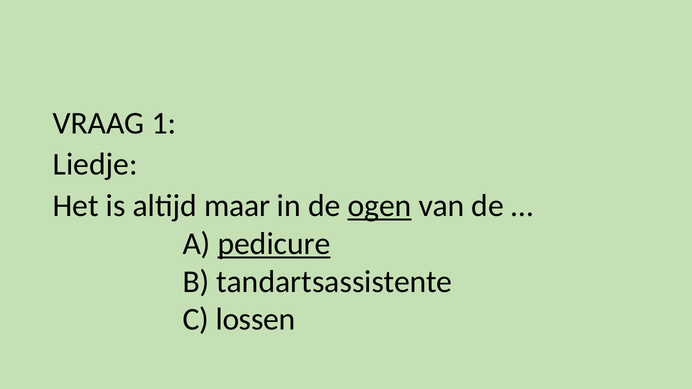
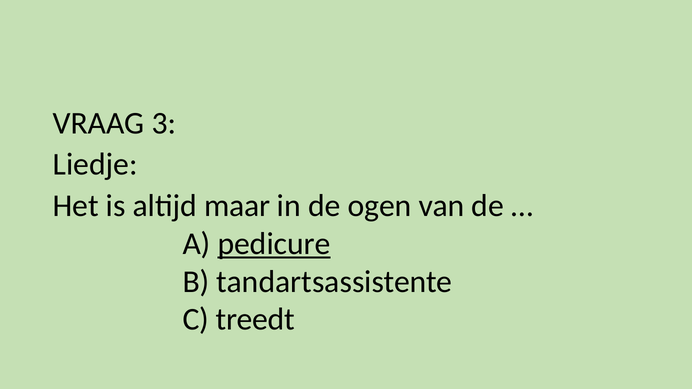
1: 1 -> 3 (164, 123)
ogen underline: present -> none (380, 206)
lossen: lossen -> treedt (255, 320)
